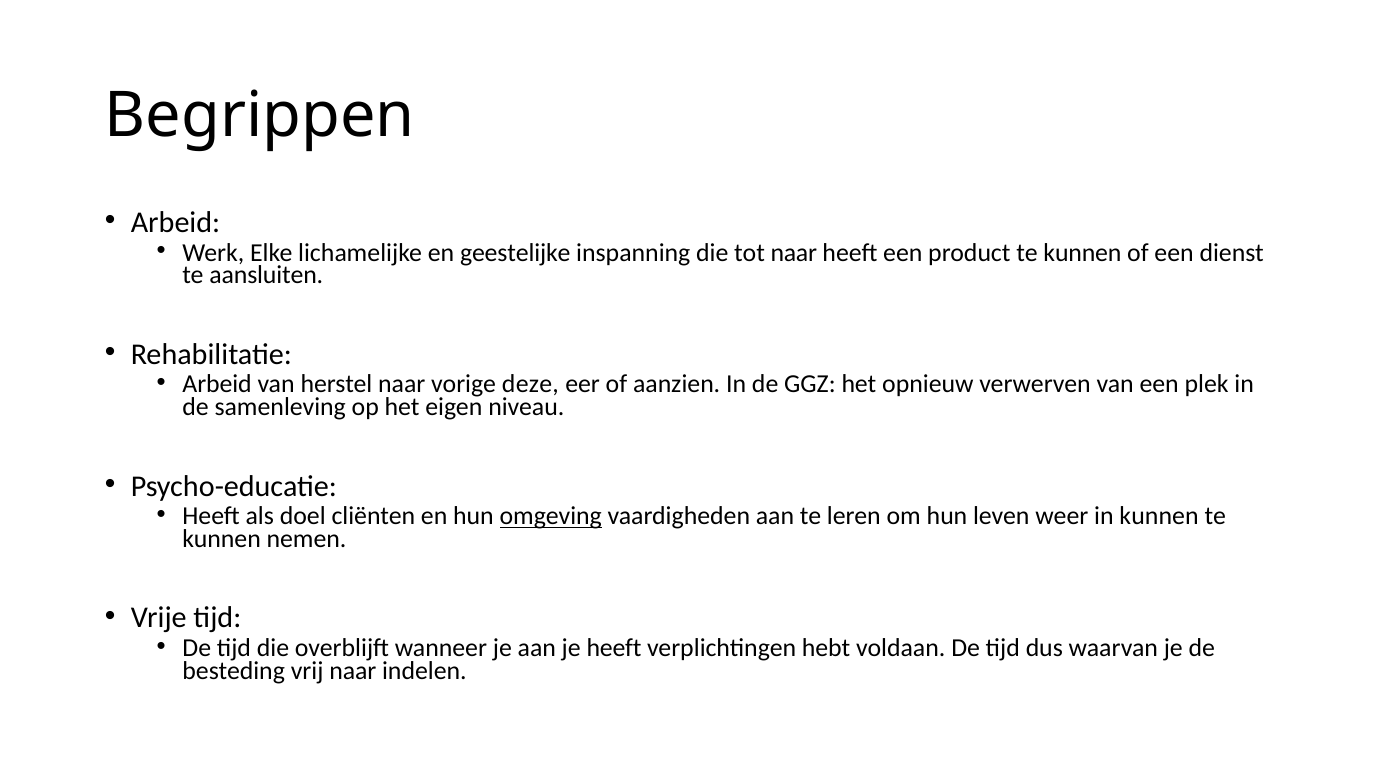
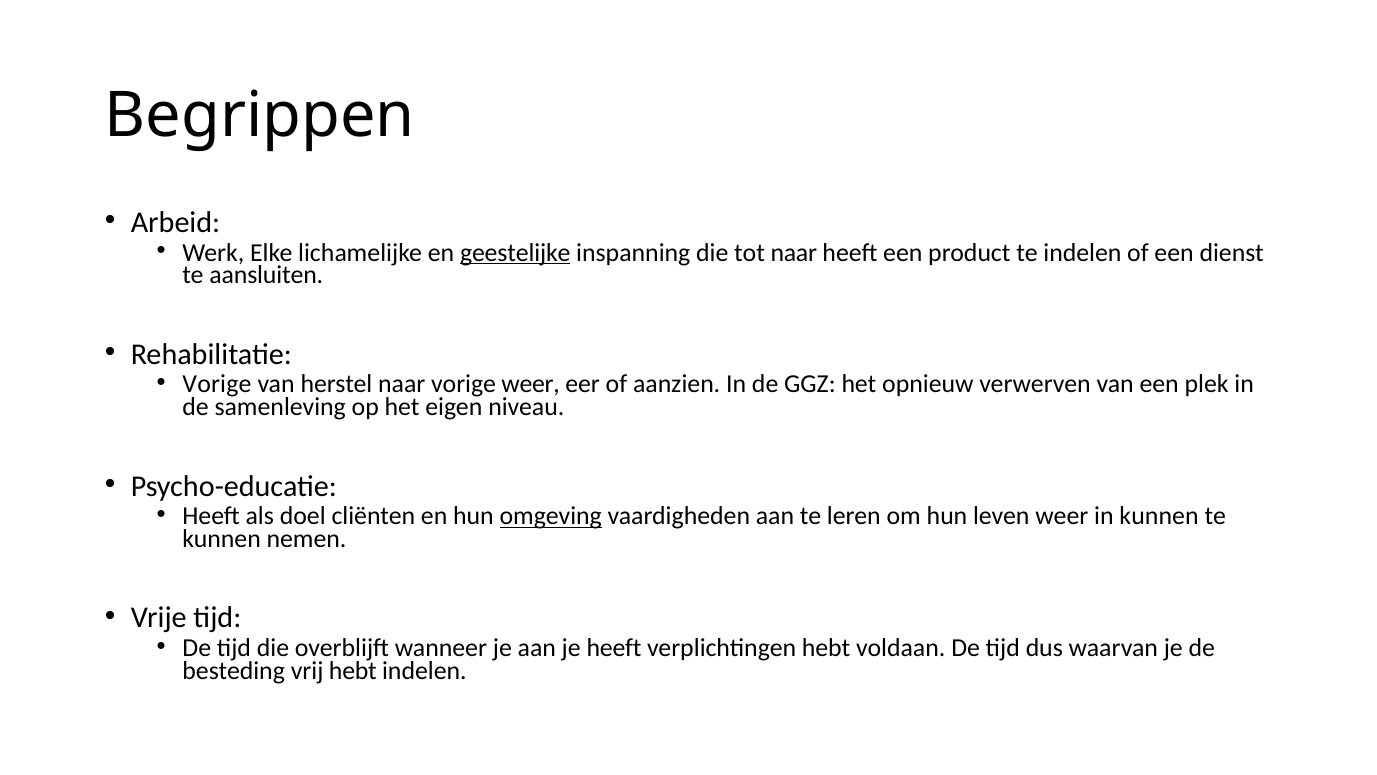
geestelijke underline: none -> present (515, 252)
product te kunnen: kunnen -> indelen (1082, 252)
Arbeid: Arbeid -> Vorige (217, 384)
vorige deze: deze -> weer (531, 384)
vrij naar: naar -> hebt (353, 670)
